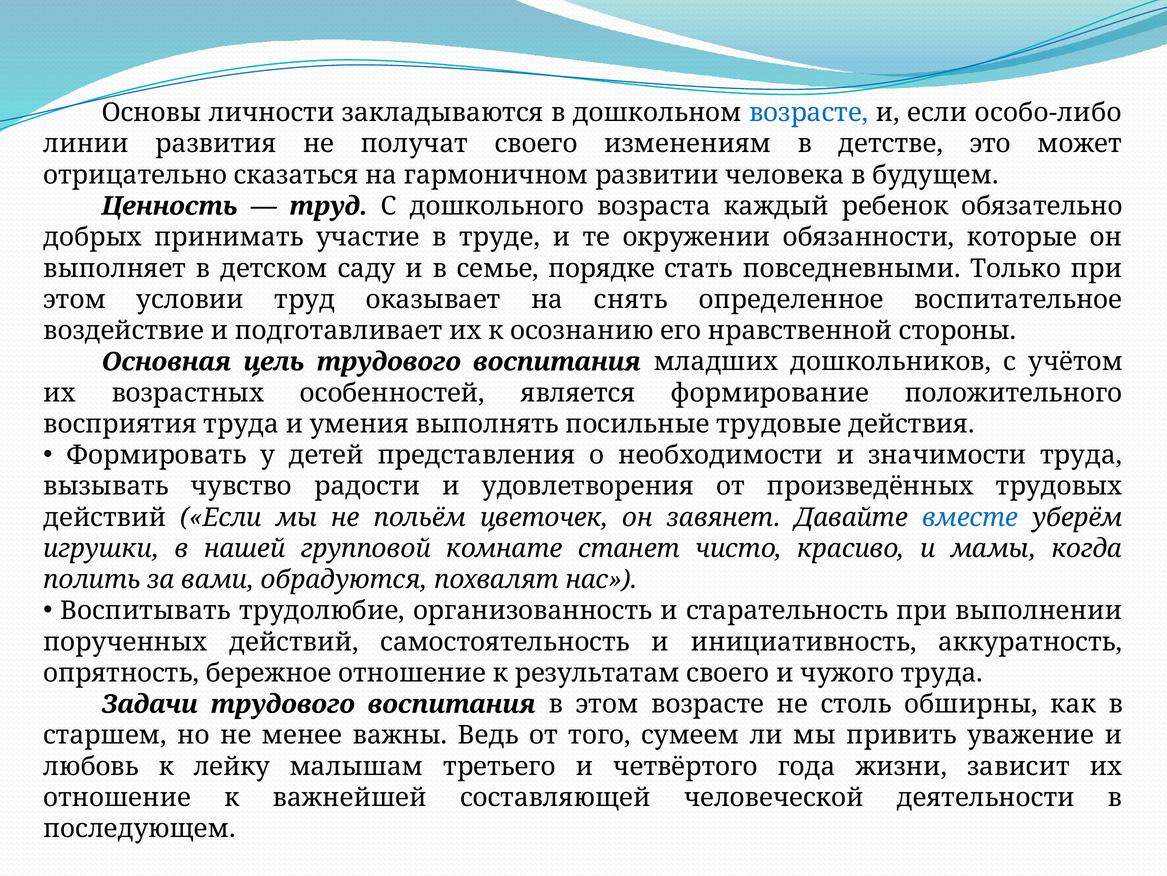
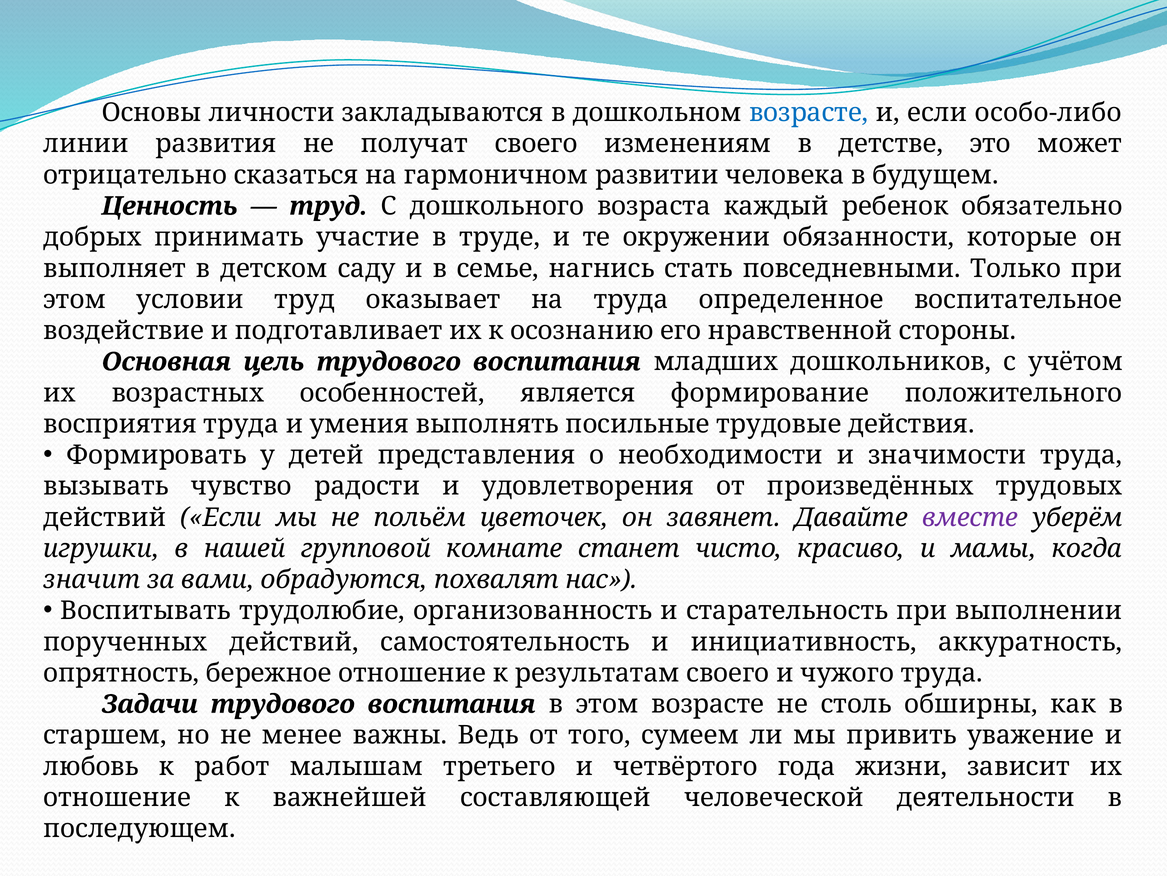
порядке: порядке -> нагнись (602, 268)
на снять: снять -> труда (631, 299)
вместе colour: blue -> purple (970, 517)
полить: полить -> значит (92, 579)
лейку: лейку -> работ (232, 766)
